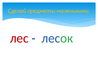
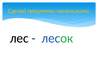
лес colour: red -> black (19, 38)
